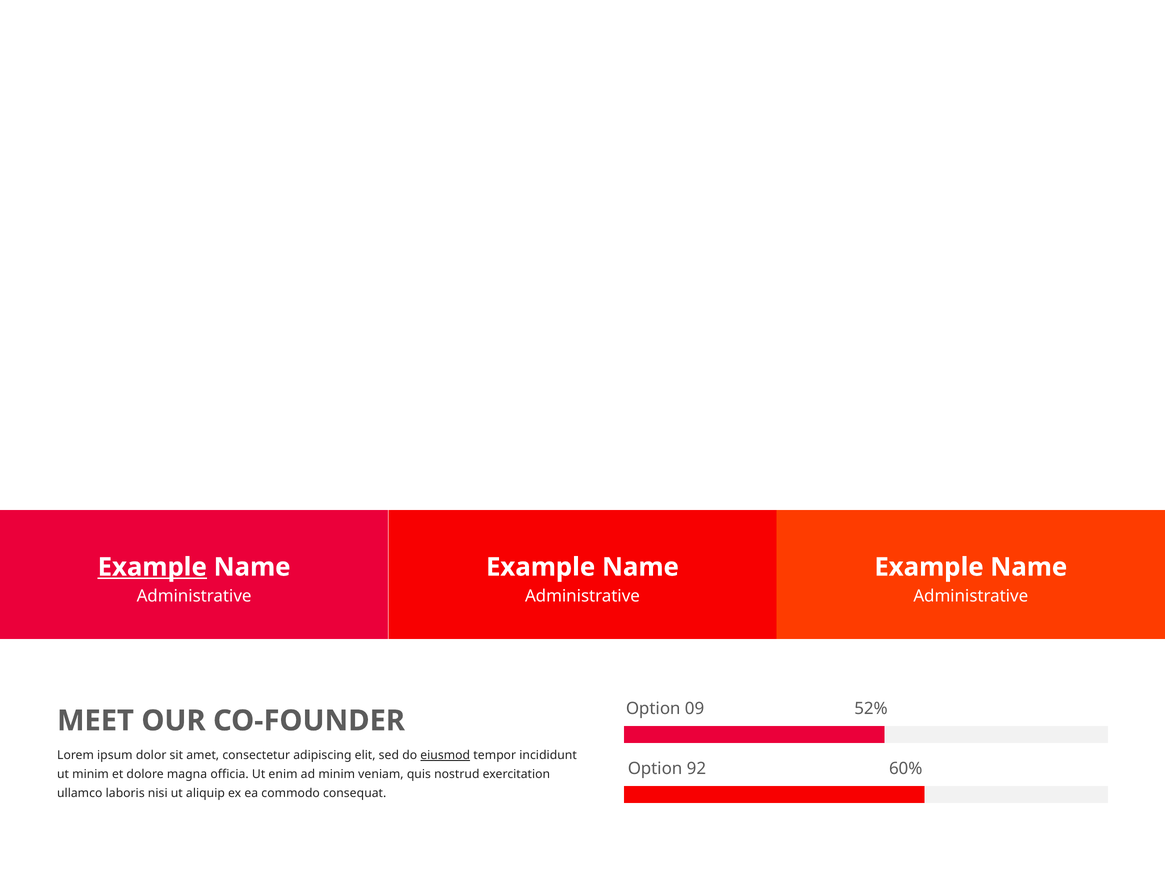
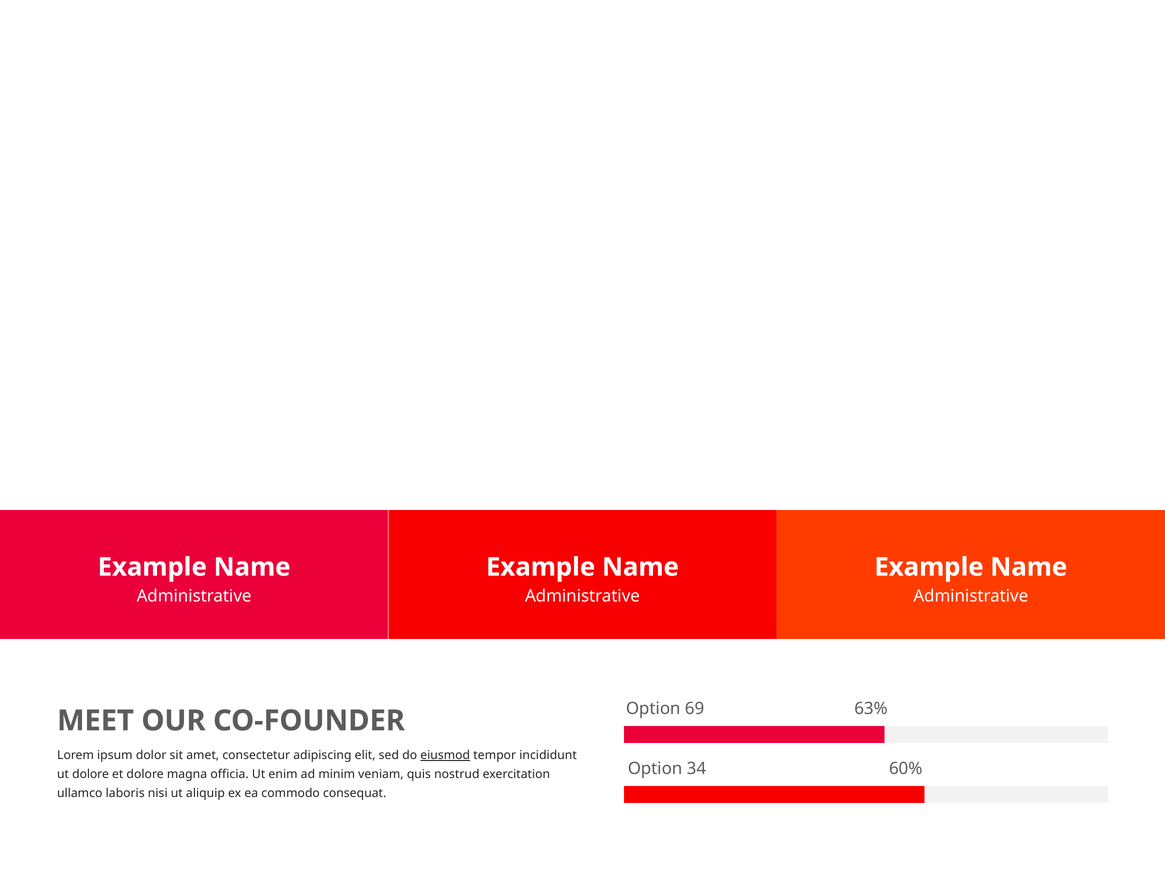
Example underline: present -> none (152, 567)
09: 09 -> 69 (695, 708)
52%: 52% -> 63% (871, 708)
92: 92 -> 34 (696, 769)
ut minim: minim -> dolore (91, 774)
